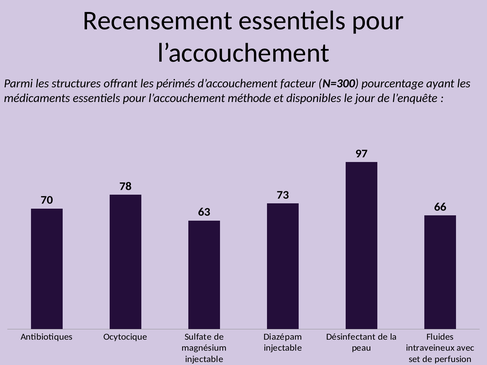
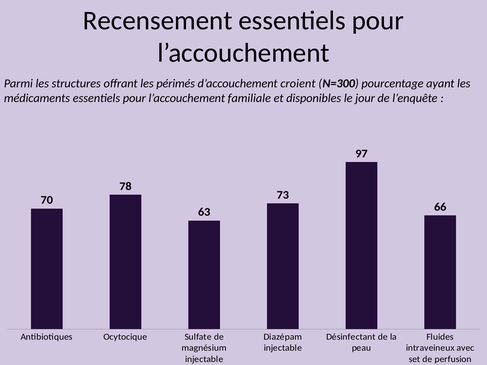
facteur: facteur -> croient (298, 84)
méthode: méthode -> familiale (249, 98)
